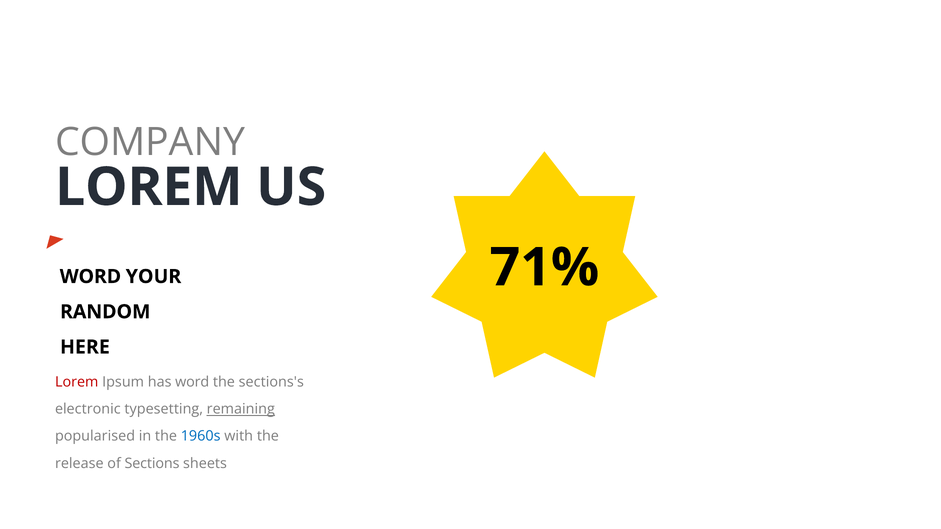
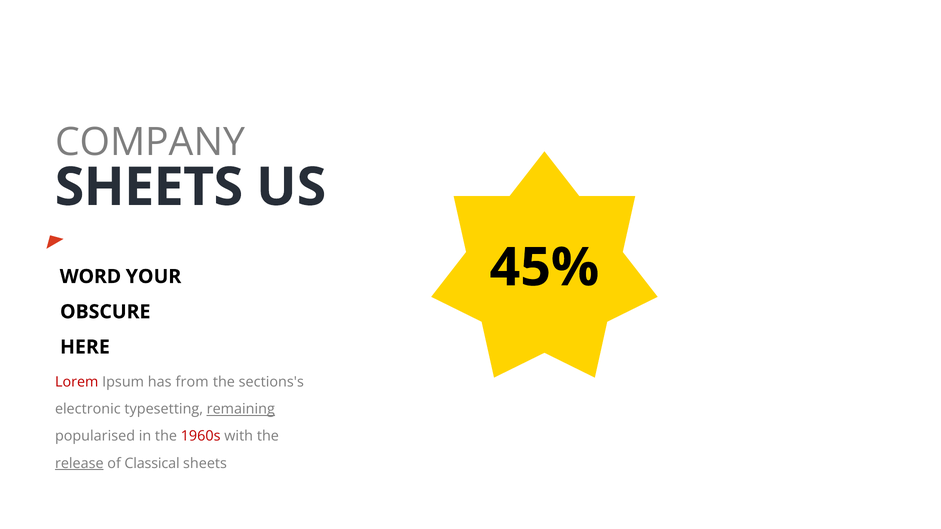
LOREM: LOREM -> SHEETS (149, 187)
71%: 71% -> 45% (544, 268)
RANDOM: RANDOM -> OBSCURE (105, 312)
has word: word -> from (192, 382)
1960s colour: blue -> red (201, 436)
release underline: none -> present (79, 464)
Sections: Sections -> Classical (152, 464)
